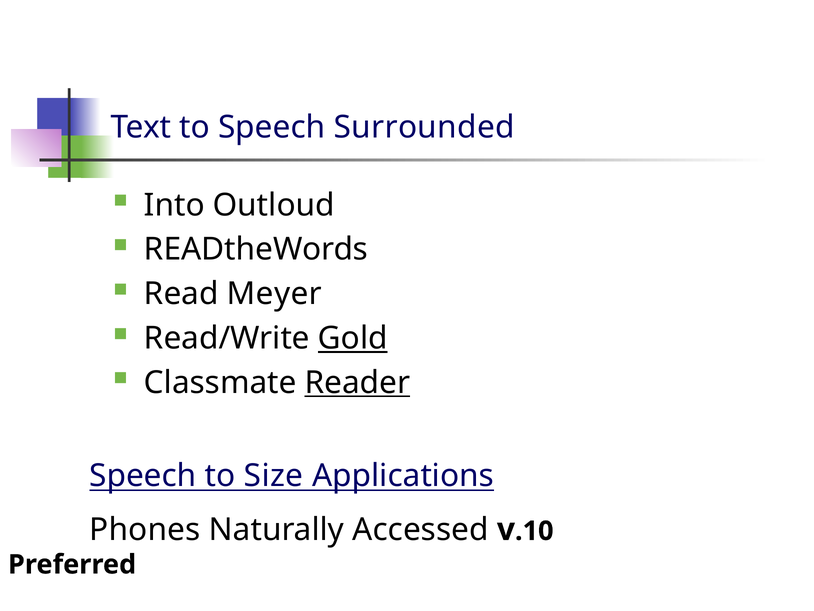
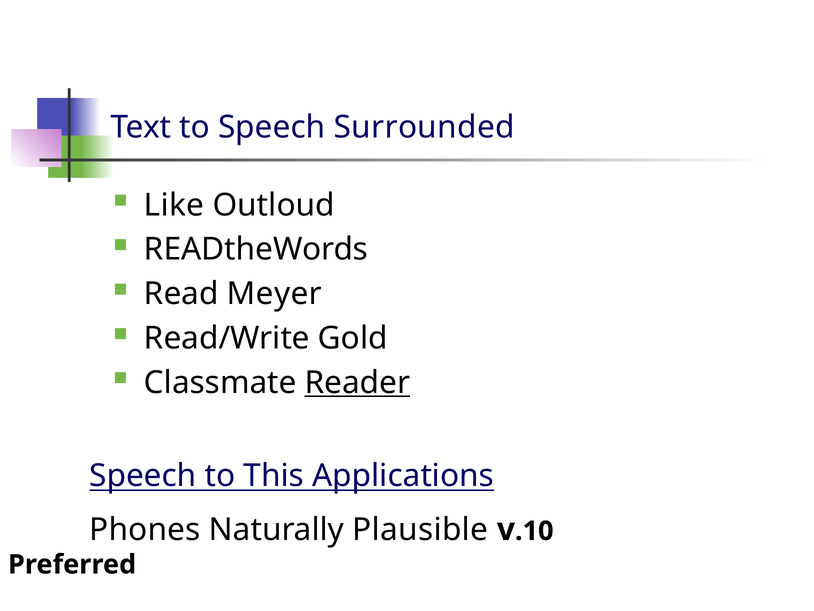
Into: Into -> Like (174, 205)
Gold underline: present -> none (353, 338)
Size: Size -> This (274, 475)
Accessed: Accessed -> Plausible (420, 529)
